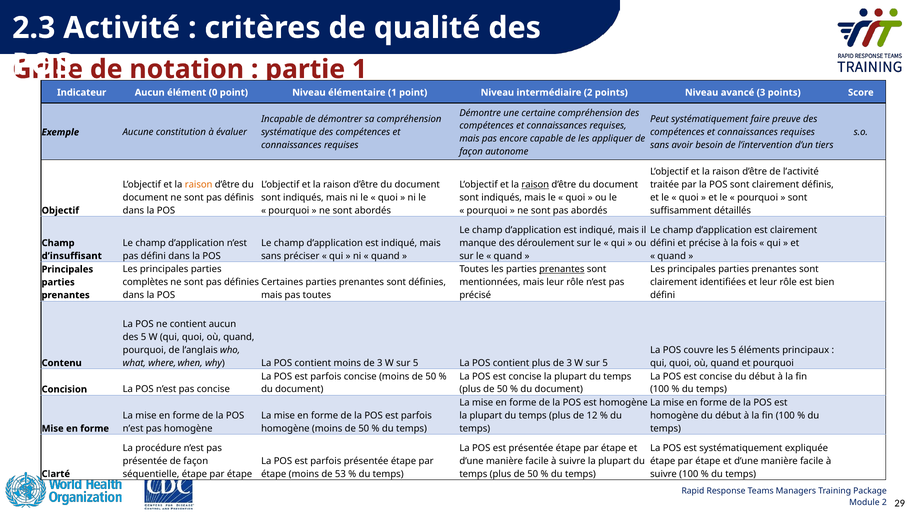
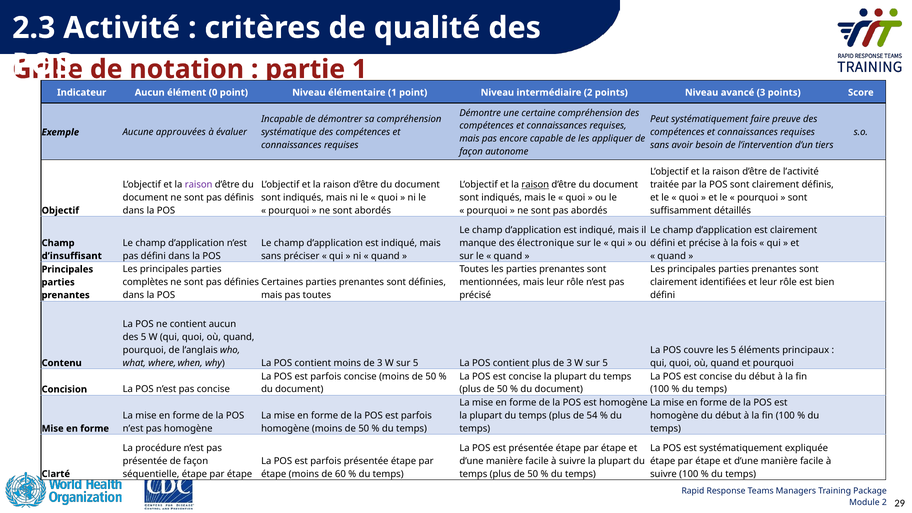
constitution: constitution -> approuvées (181, 132)
raison colour: orange -> purple (199, 185)
déroulement: déroulement -> électronique (546, 243)
prenantes underline: present -> none (562, 269)
12: 12 -> 54 (592, 416)
53: 53 -> 60 (340, 474)
